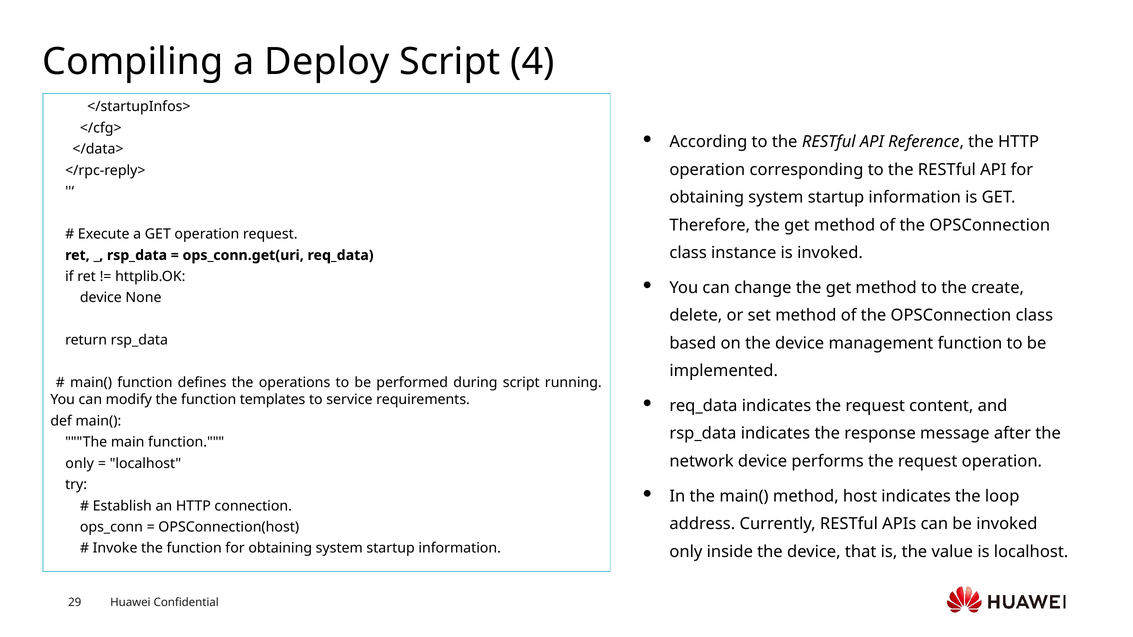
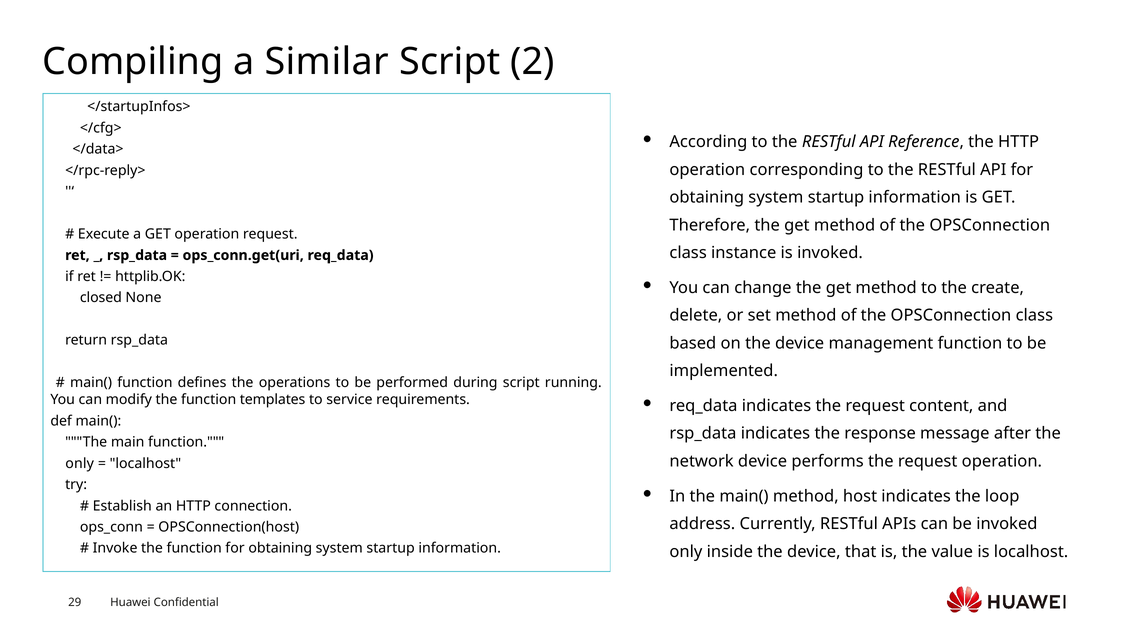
Deploy: Deploy -> Similar (327, 62)
4: 4 -> 2 (533, 62)
device: device -> closed (101, 298)
